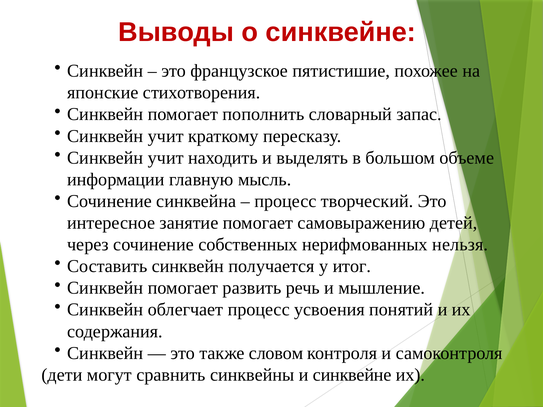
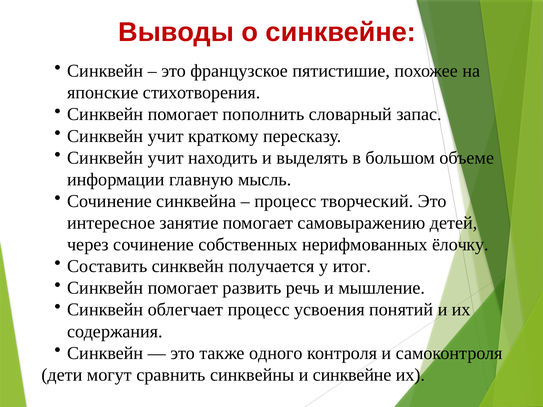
нельзя: нельзя -> ёлочку (460, 245)
словом: словом -> одного (276, 353)
